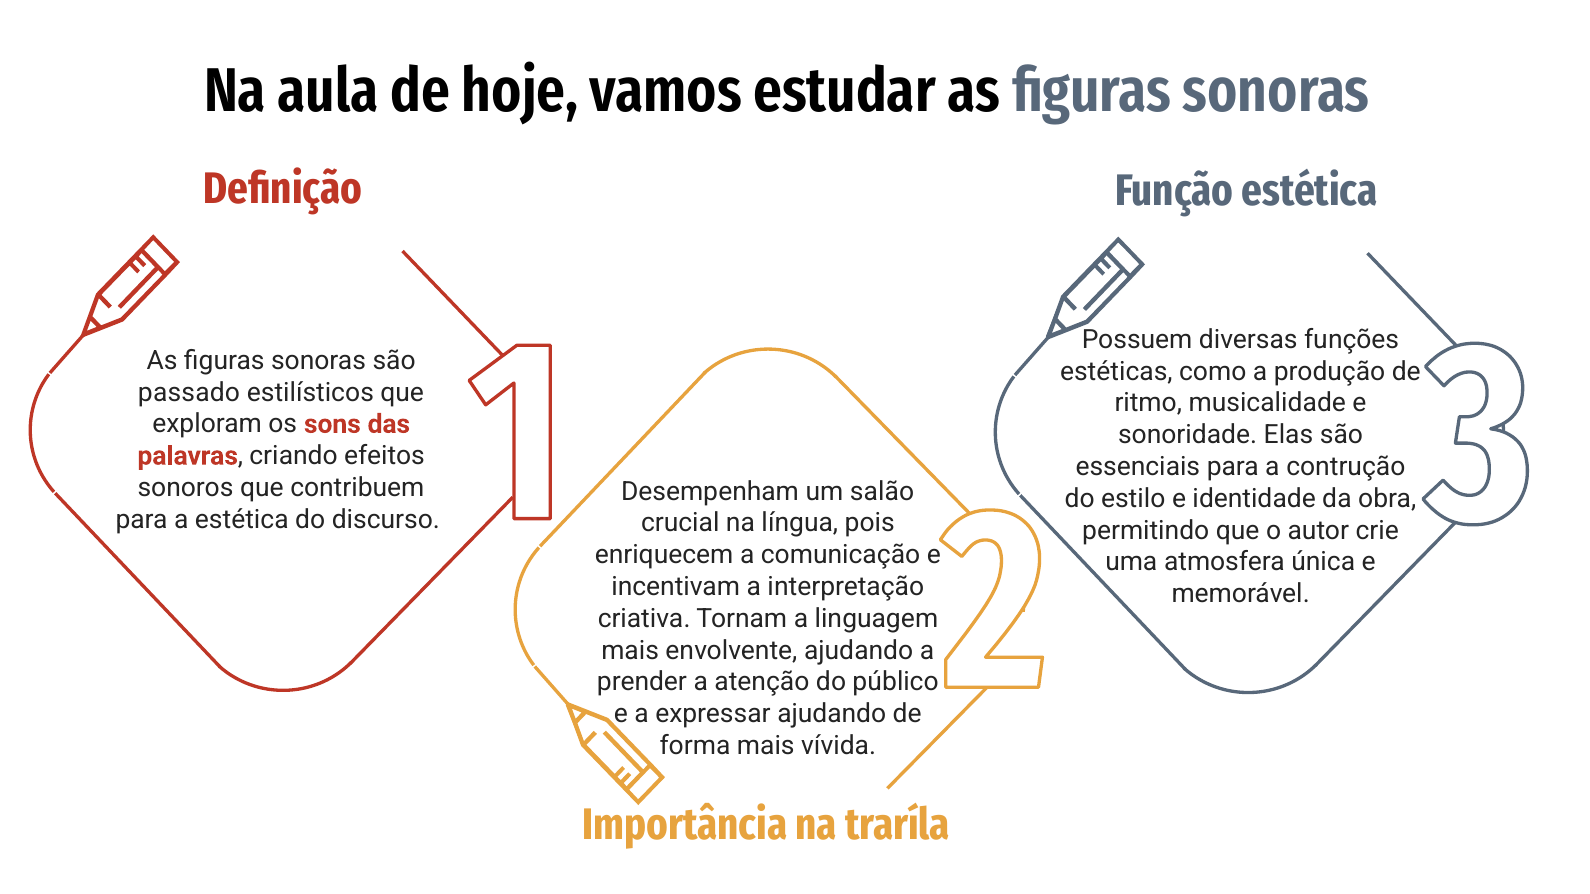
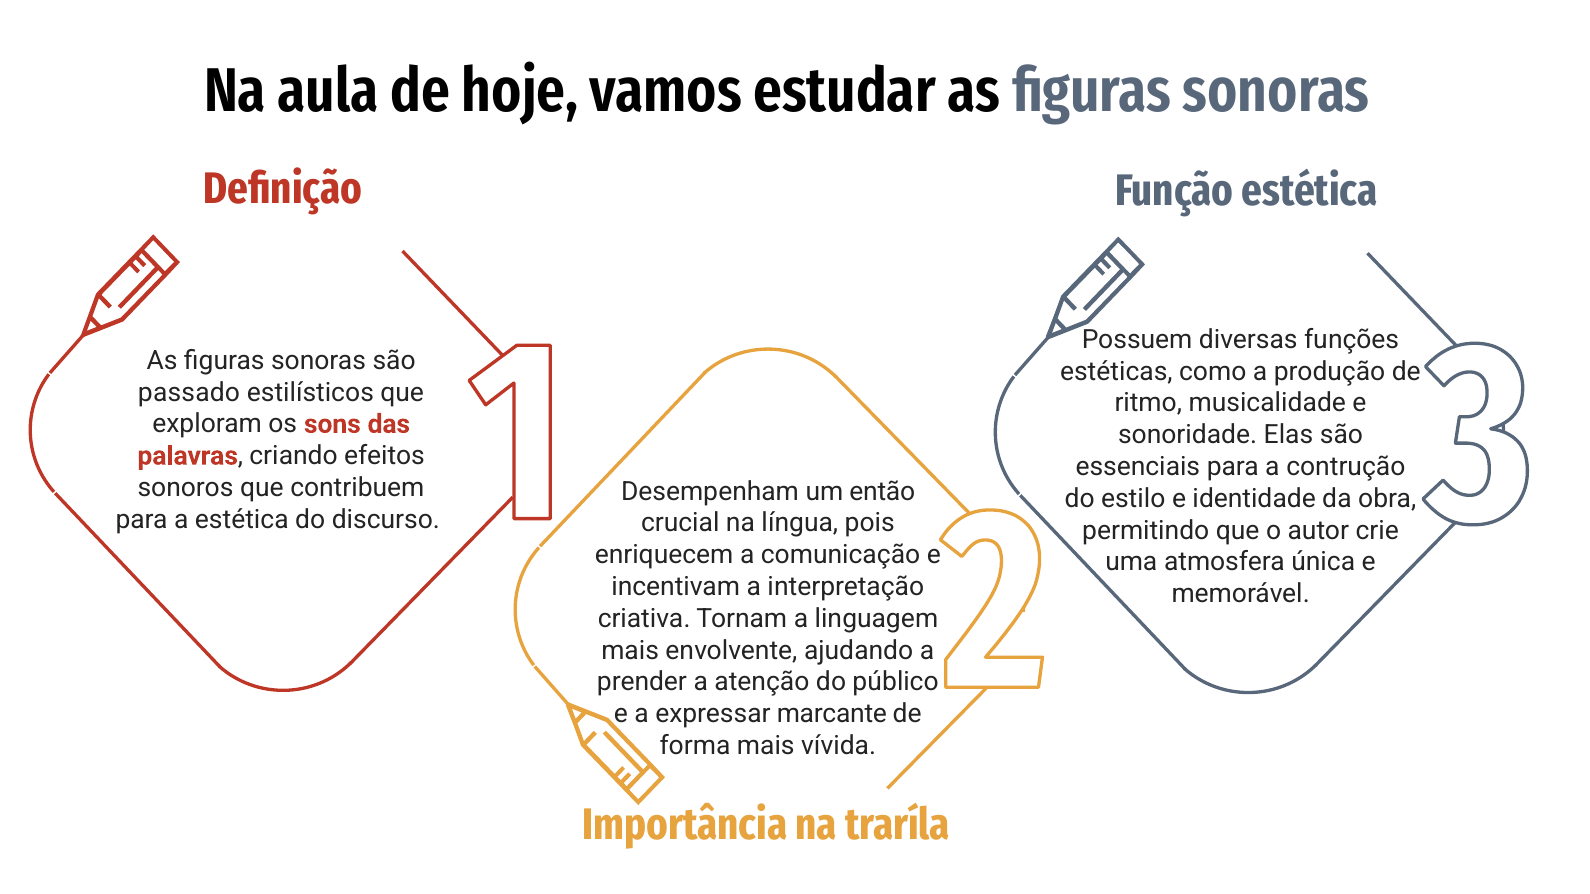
salão: salão -> então (882, 492)
ajudando: ajudando -> marcante (832, 714)
